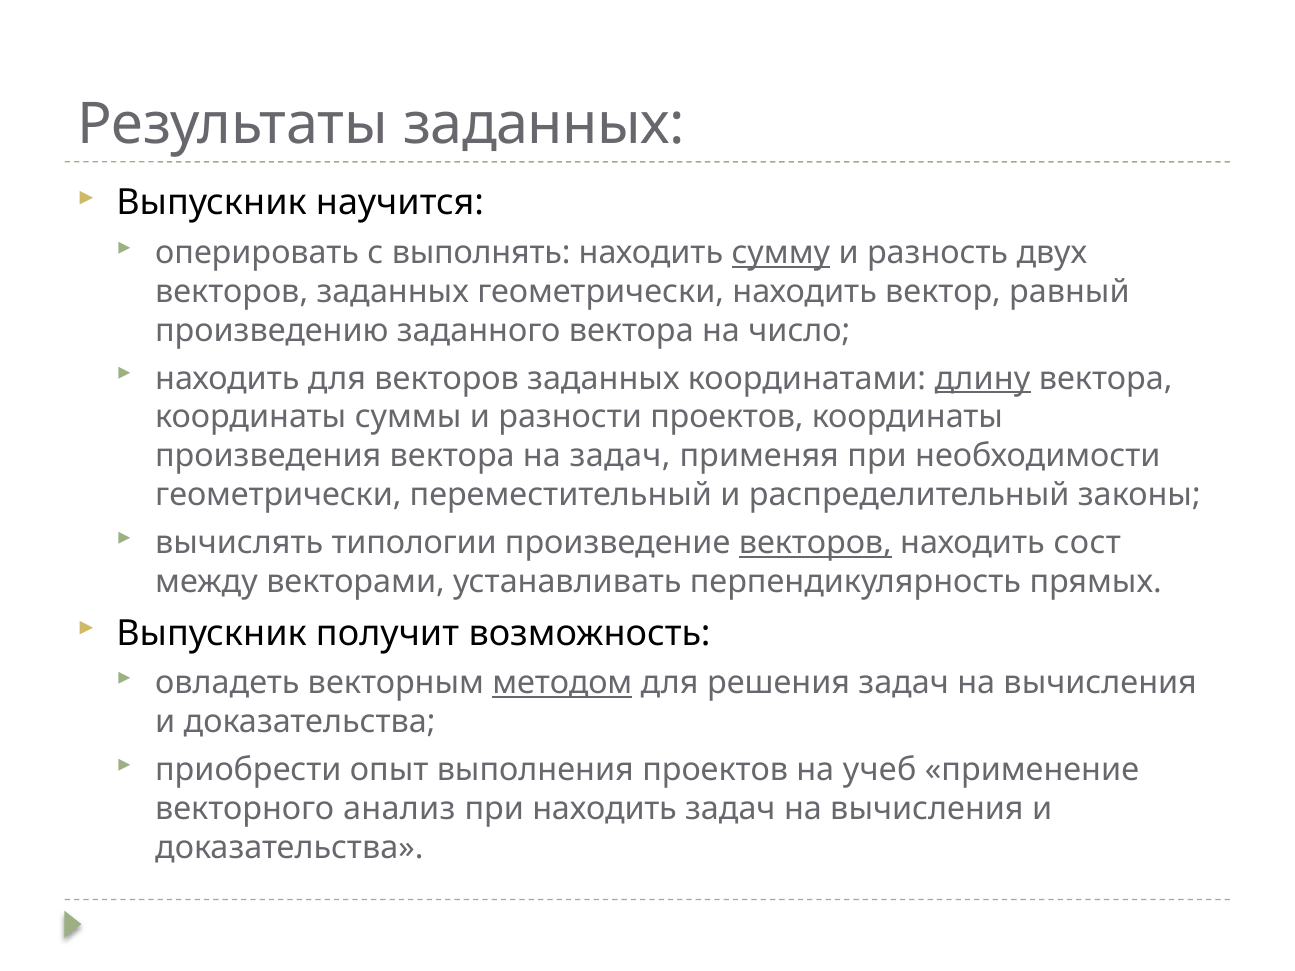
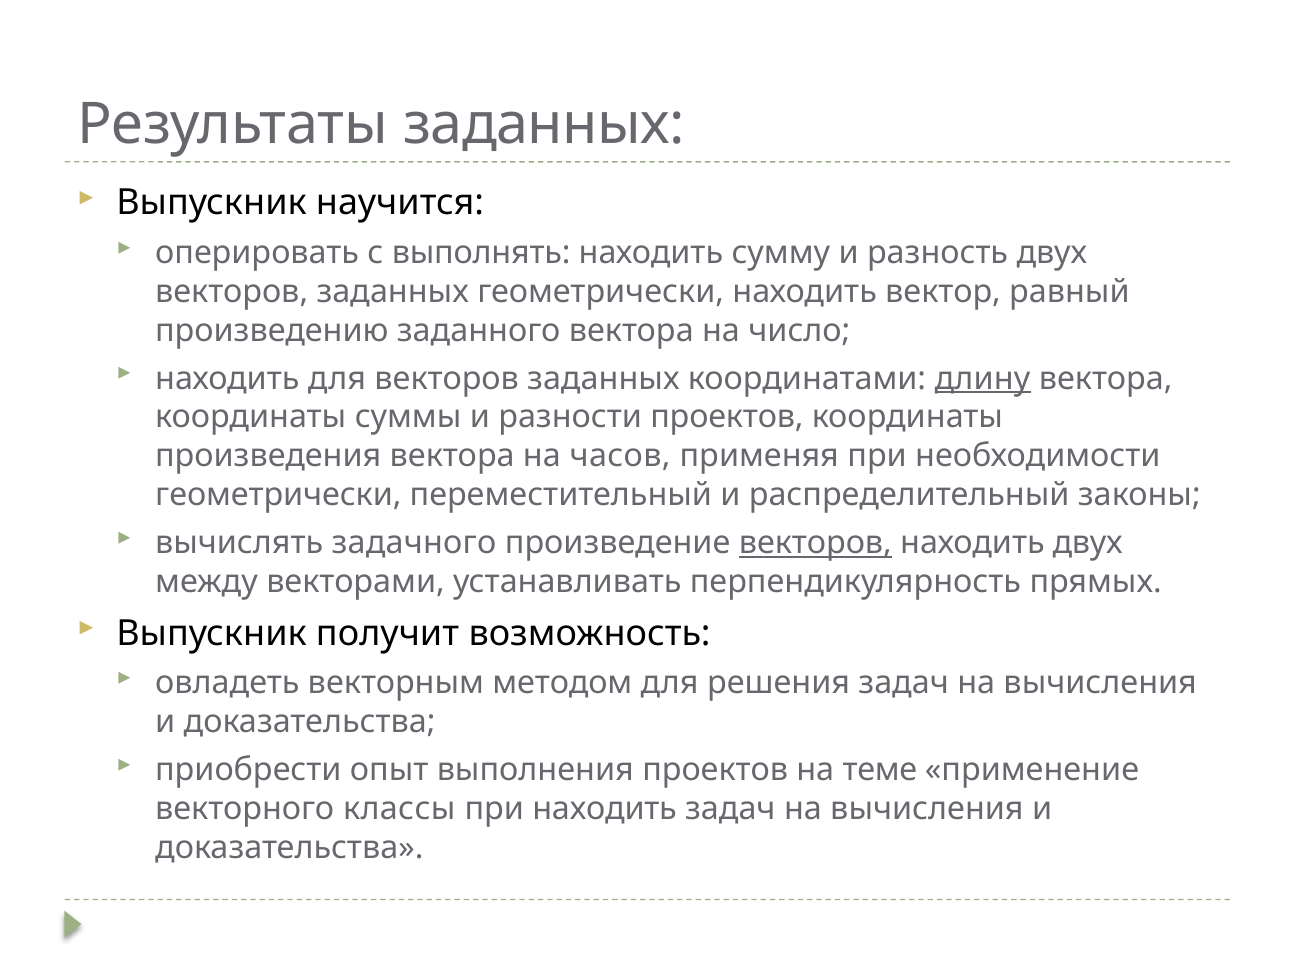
сумму underline: present -> none (781, 253)
на задач: задач -> часов (620, 456)
типологии: типологии -> задачного (414, 543)
находить сост: сост -> двух (1088, 543)
методом underline: present -> none (562, 683)
учеб: учеб -> теме (880, 770)
анализ: анализ -> классы (399, 809)
